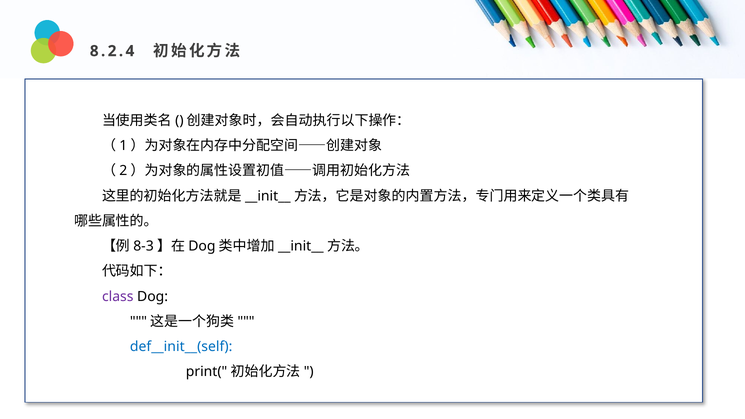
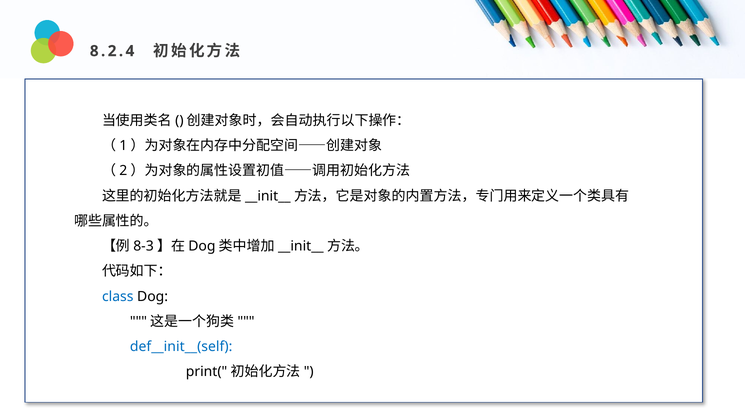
class colour: purple -> blue (118, 296)
